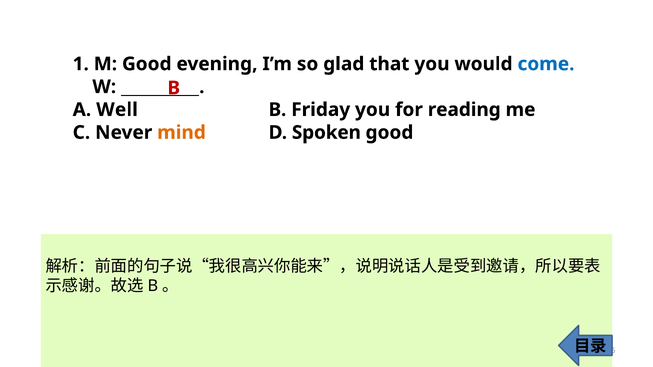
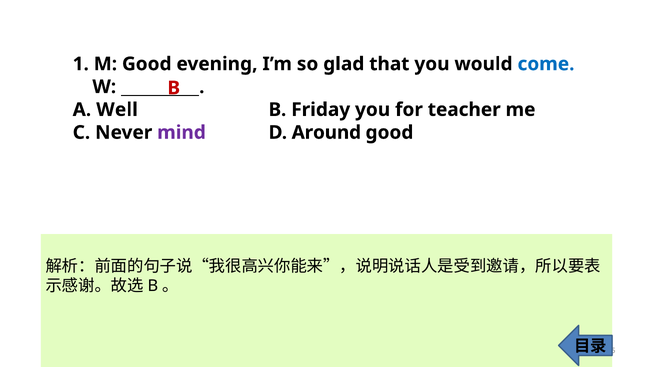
reading: reading -> teacher (464, 110)
mind colour: orange -> purple (181, 133)
Spoken: Spoken -> Around (326, 133)
